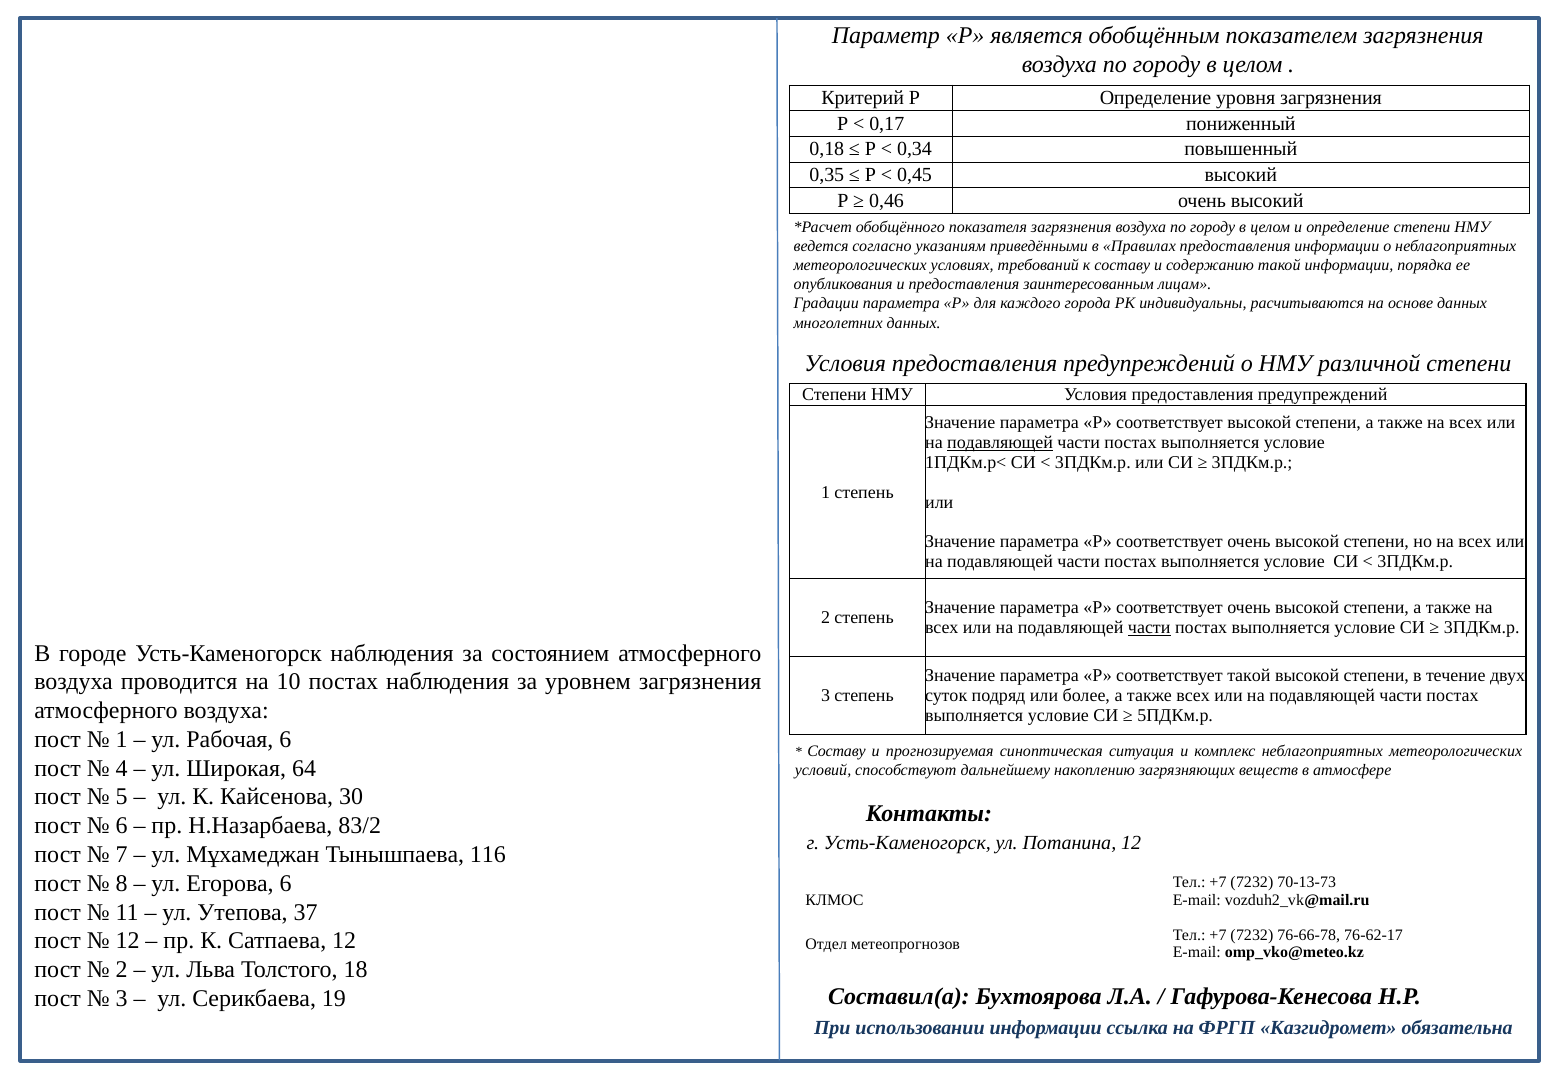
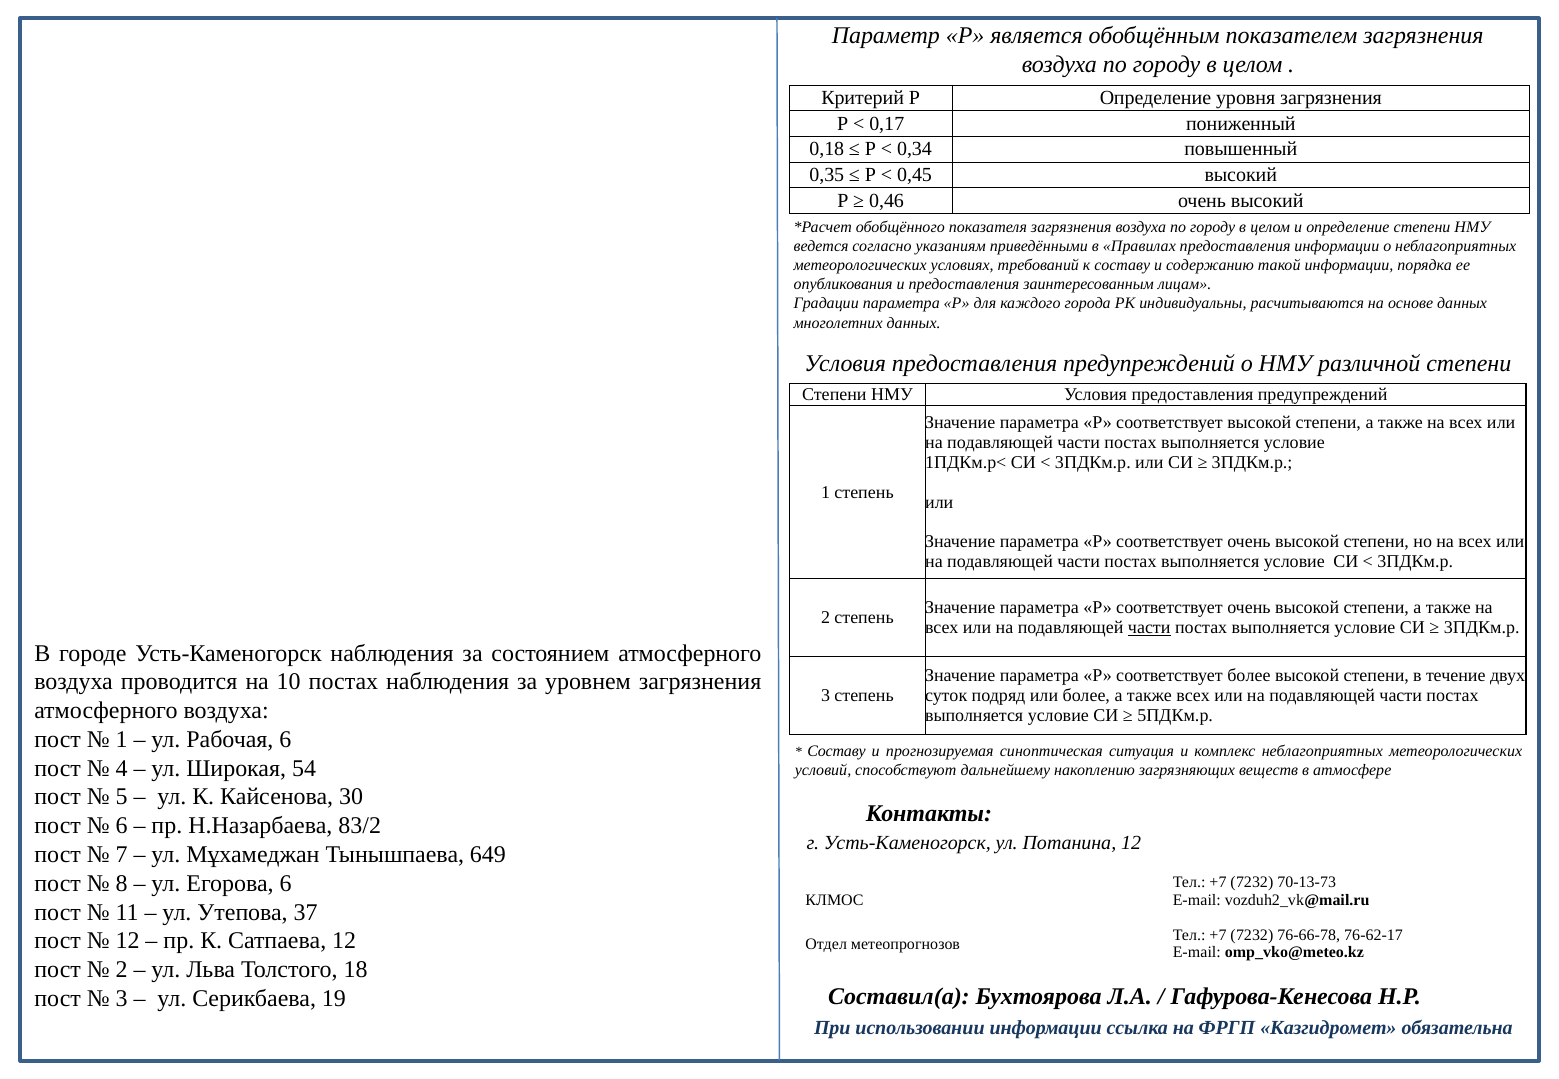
подавляющей underline: present -> none (1000, 442)
соответствует такой: такой -> более (1249, 676)
64: 64 -> 54 (304, 769)
116: 116 -> 649 (488, 855)
